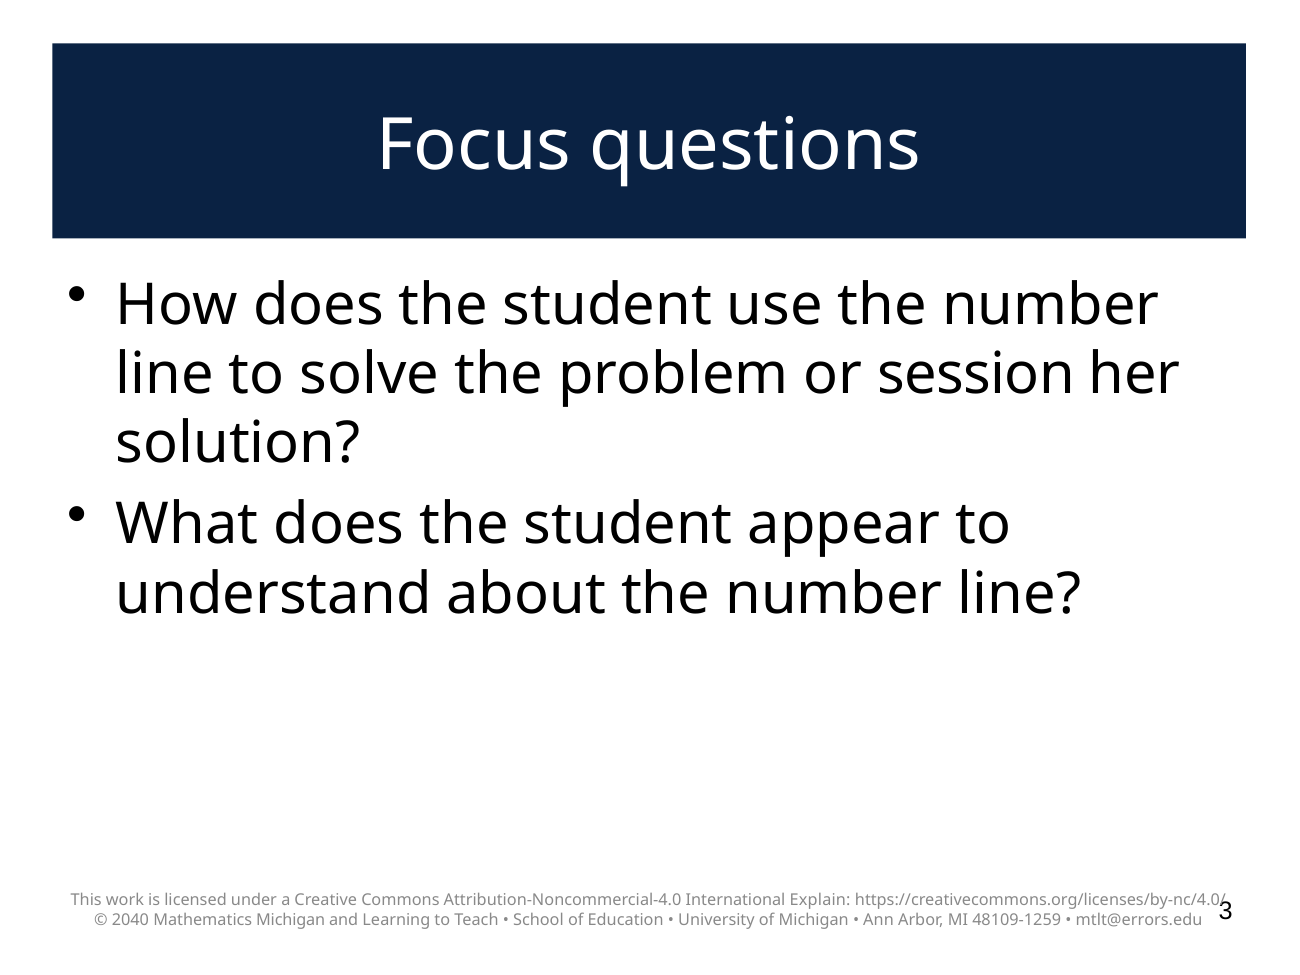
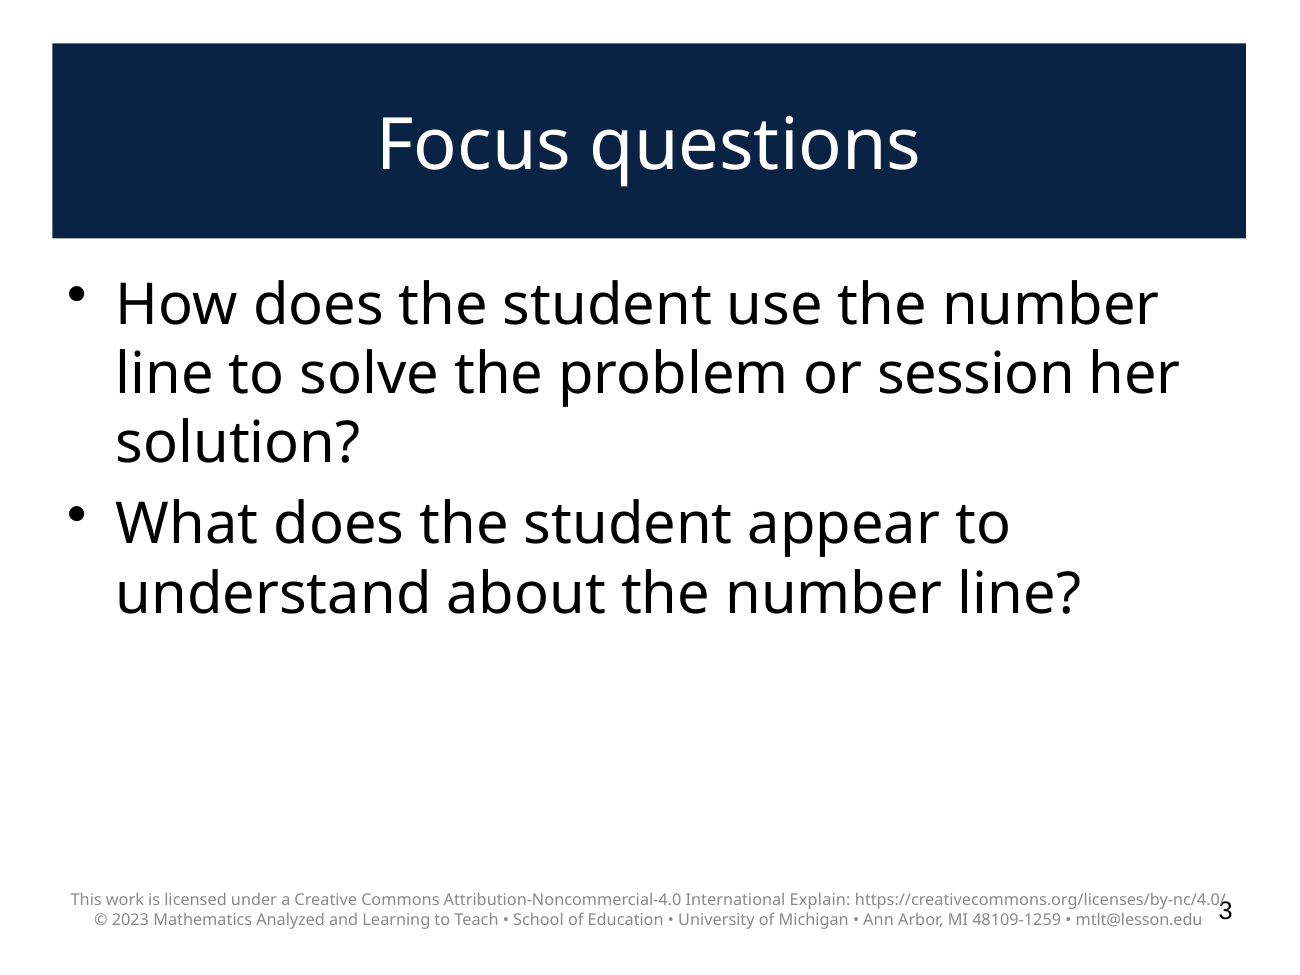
2040: 2040 -> 2023 (130, 920)
Mathematics Michigan: Michigan -> Analyzed (291, 920)
mtlt@errors.edu: mtlt@errors.edu -> mtlt@lesson.edu (1139, 920)
